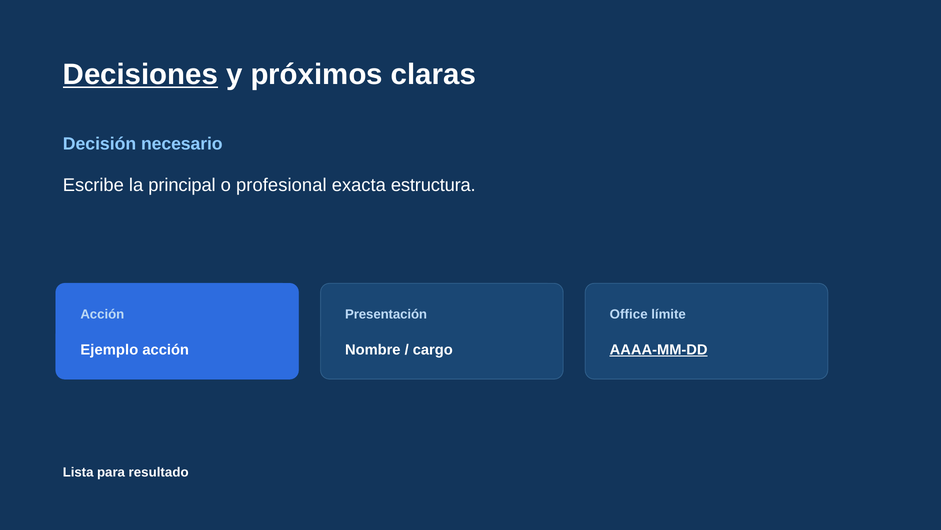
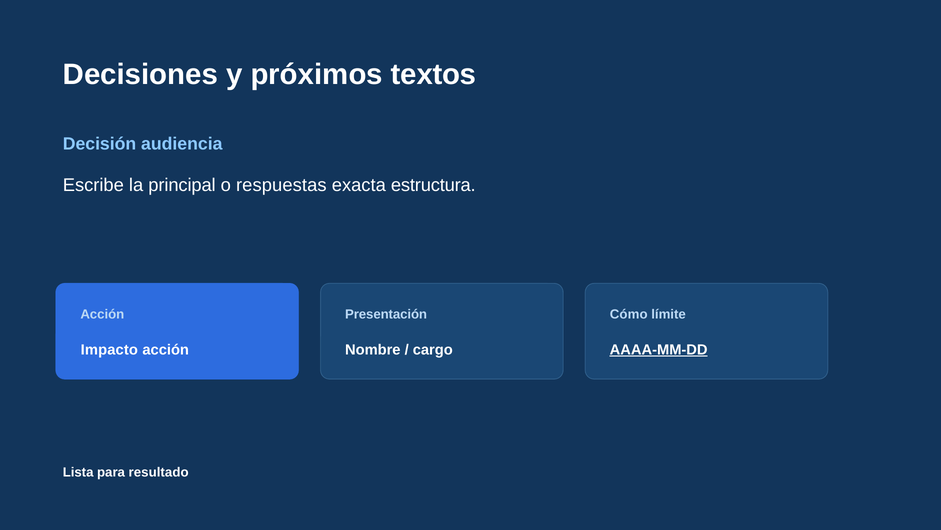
Decisiones underline: present -> none (140, 75)
claras: claras -> textos (434, 75)
necesario: necesario -> audiencia (182, 144)
profesional: profesional -> respuestas (281, 185)
Office: Office -> Cómo (629, 314)
Ejemplo: Ejemplo -> Impacto (109, 349)
